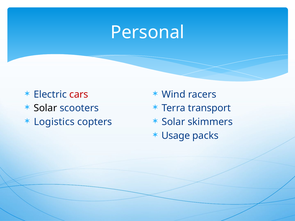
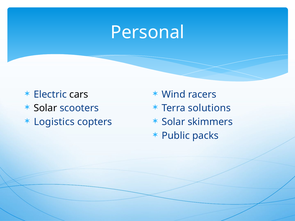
cars colour: red -> black (79, 94)
transport: transport -> solutions (209, 108)
Usage: Usage -> Public (176, 136)
